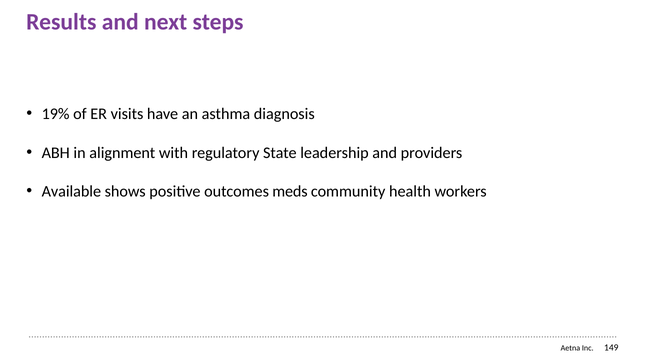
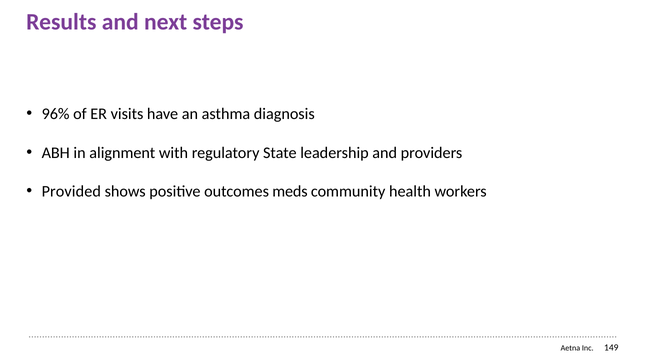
19%: 19% -> 96% (56, 114)
Available: Available -> Provided (71, 192)
